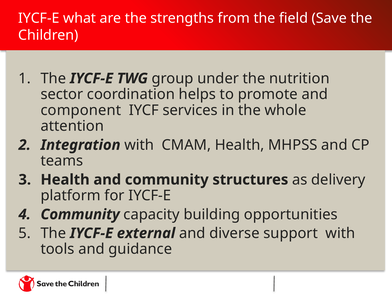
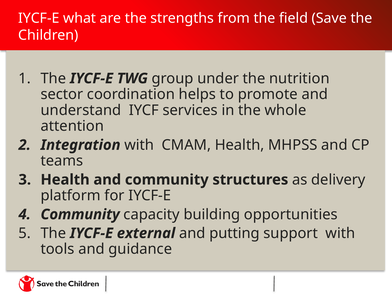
component: component -> understand (81, 110)
diverse: diverse -> putting (234, 233)
